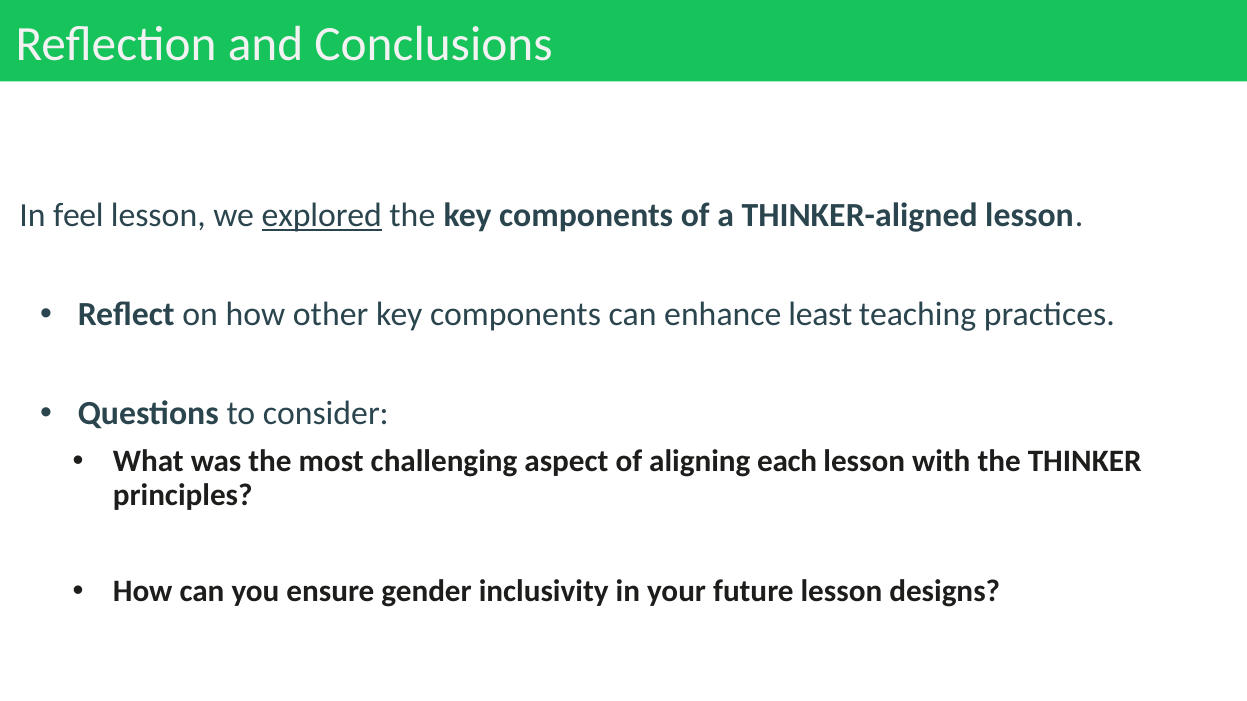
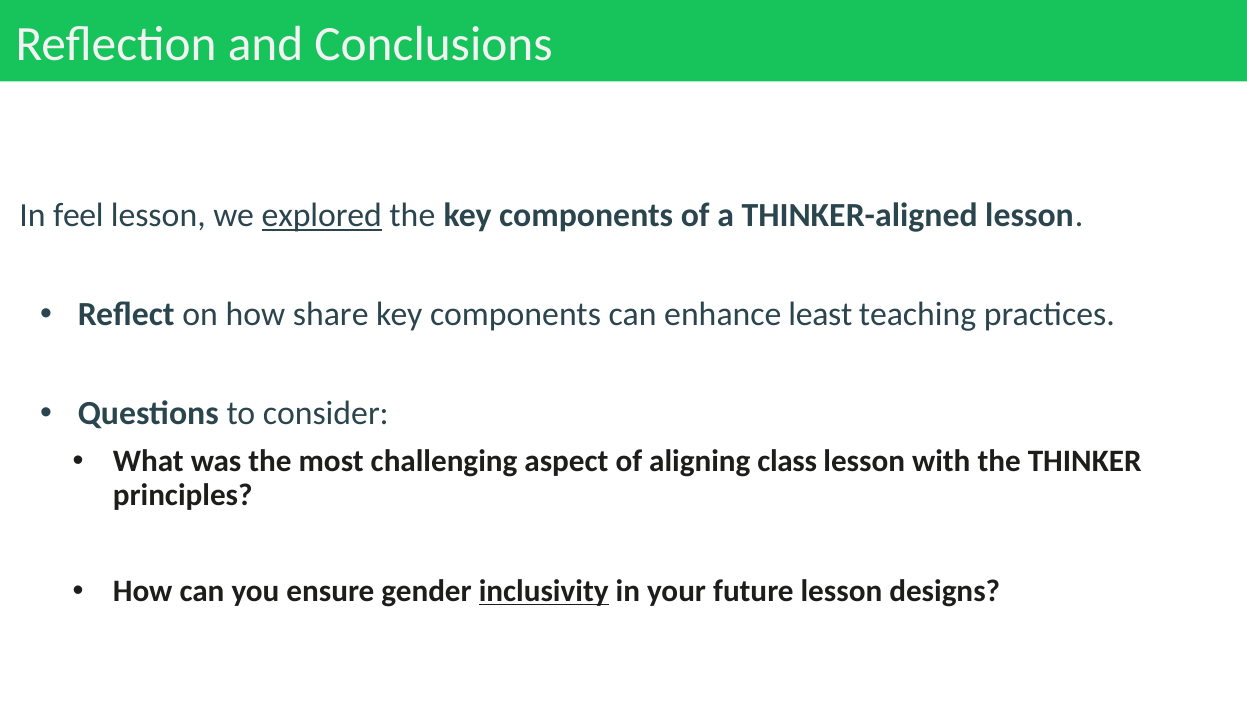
other: other -> share (331, 315)
each: each -> class (787, 462)
inclusivity underline: none -> present (544, 591)
